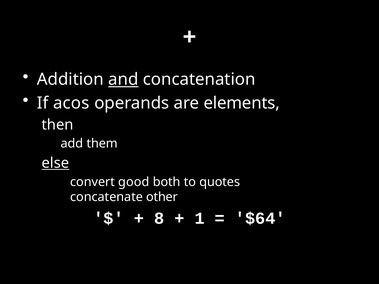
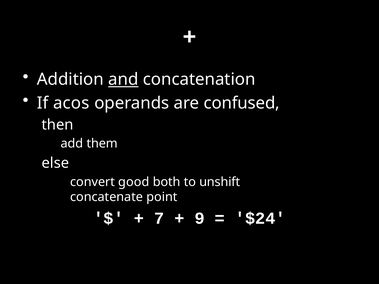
elements: elements -> confused (242, 103)
else underline: present -> none (55, 163)
quotes: quotes -> unshift (220, 182)
other: other -> point (162, 197)
8: 8 -> 7 (159, 219)
1: 1 -> 9 (200, 219)
$64: $64 -> $24 (260, 219)
